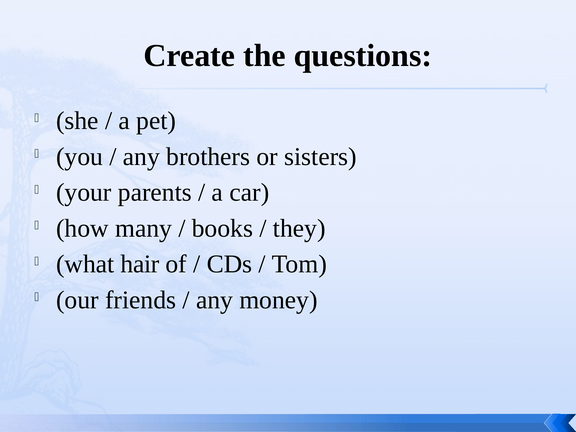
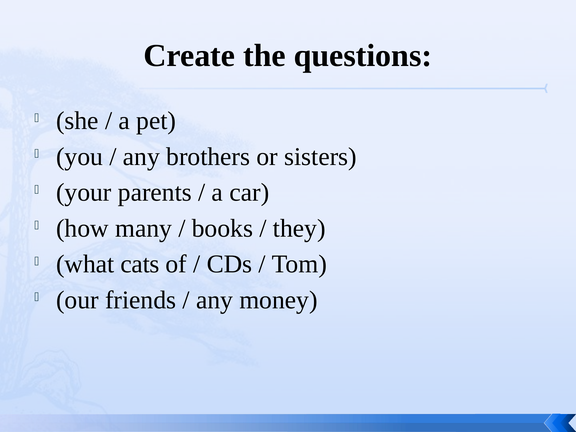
hair: hair -> cats (140, 264)
